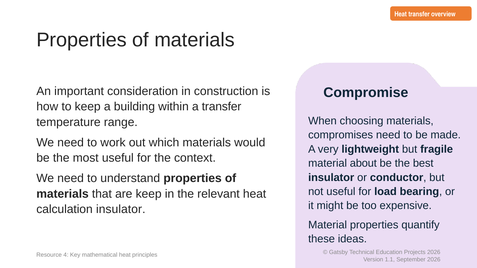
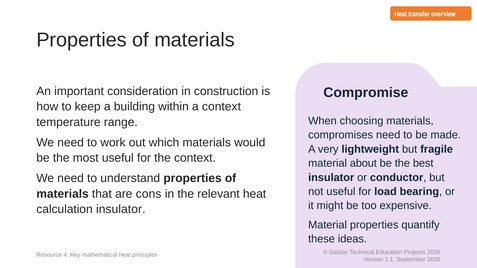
a transfer: transfer -> context (221, 107)
are keep: keep -> cons (149, 194)
